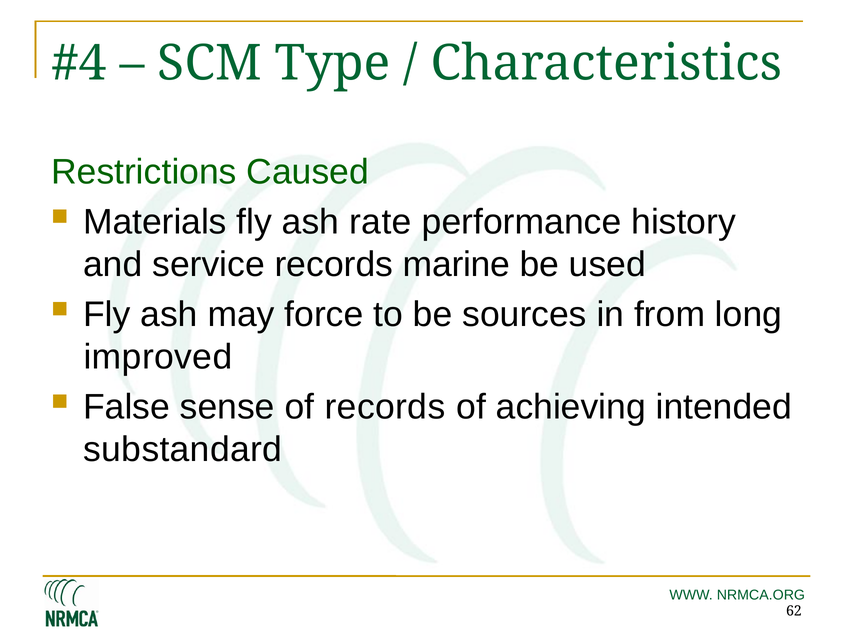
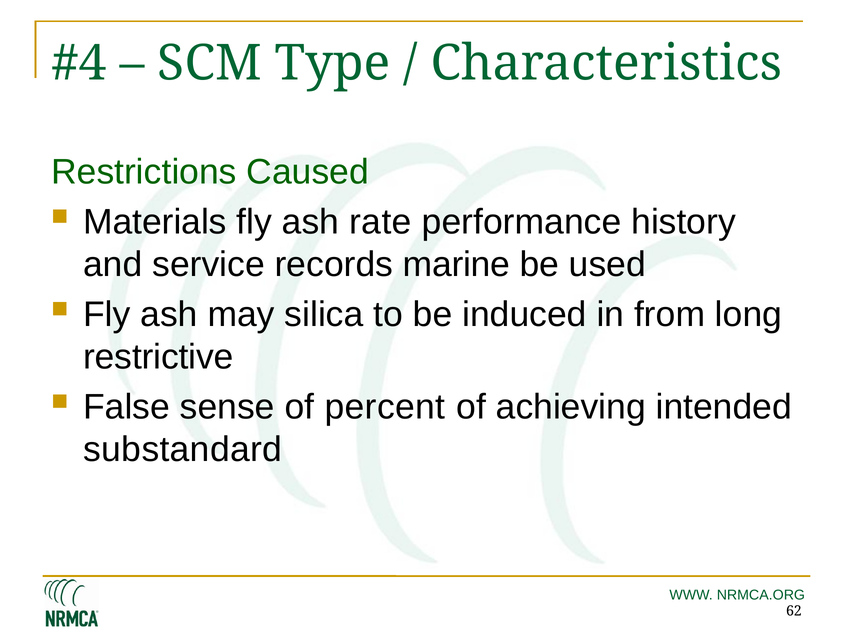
force: force -> silica (324, 314)
sources: sources -> induced (524, 314)
improved: improved -> restrictive (158, 357)
of records: records -> percent (385, 407)
